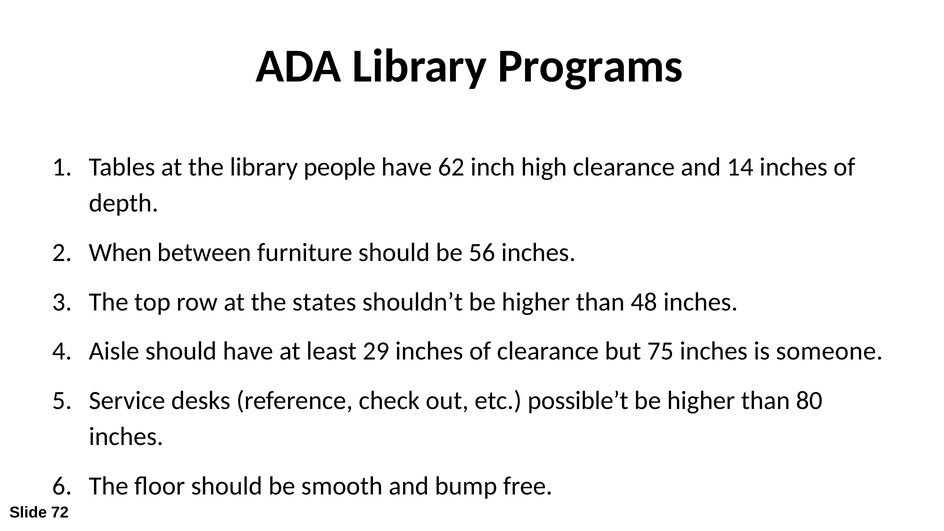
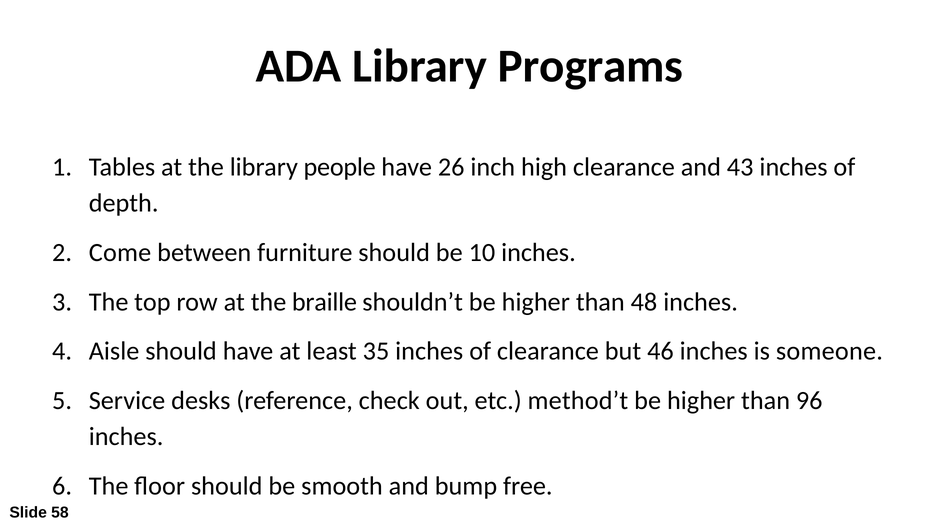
62: 62 -> 26 (451, 167)
14: 14 -> 43 (740, 167)
When: When -> Come (120, 253)
56: 56 -> 10 (482, 253)
states: states -> braille (324, 302)
29: 29 -> 35 (376, 351)
75: 75 -> 46 (660, 351)
possible’t: possible’t -> method’t (578, 401)
80: 80 -> 96 (809, 401)
72: 72 -> 58 (60, 513)
